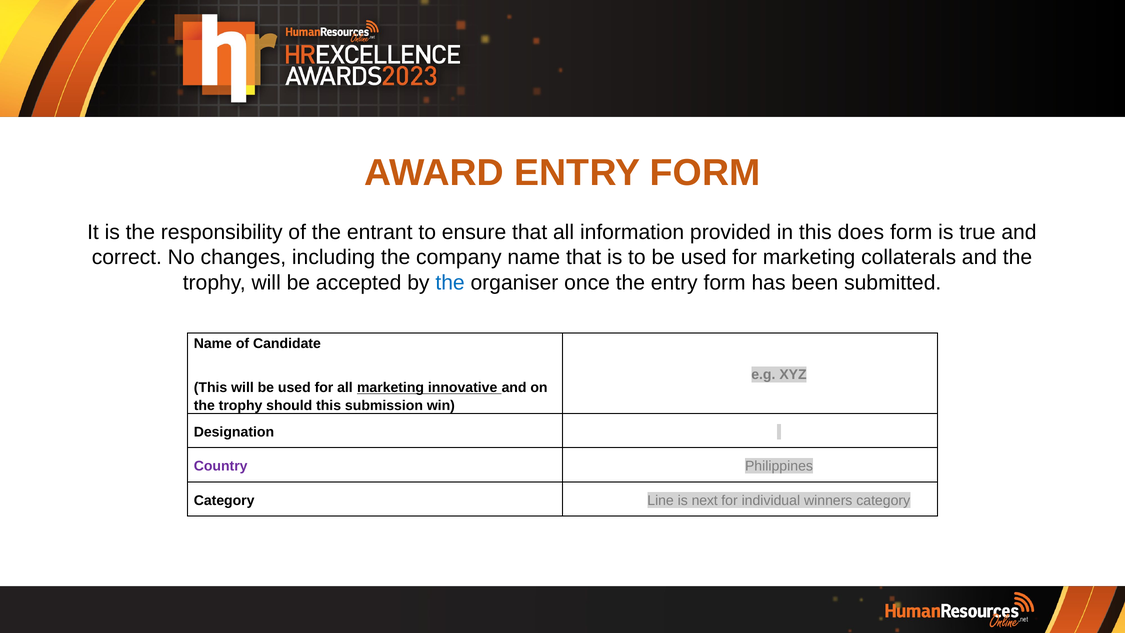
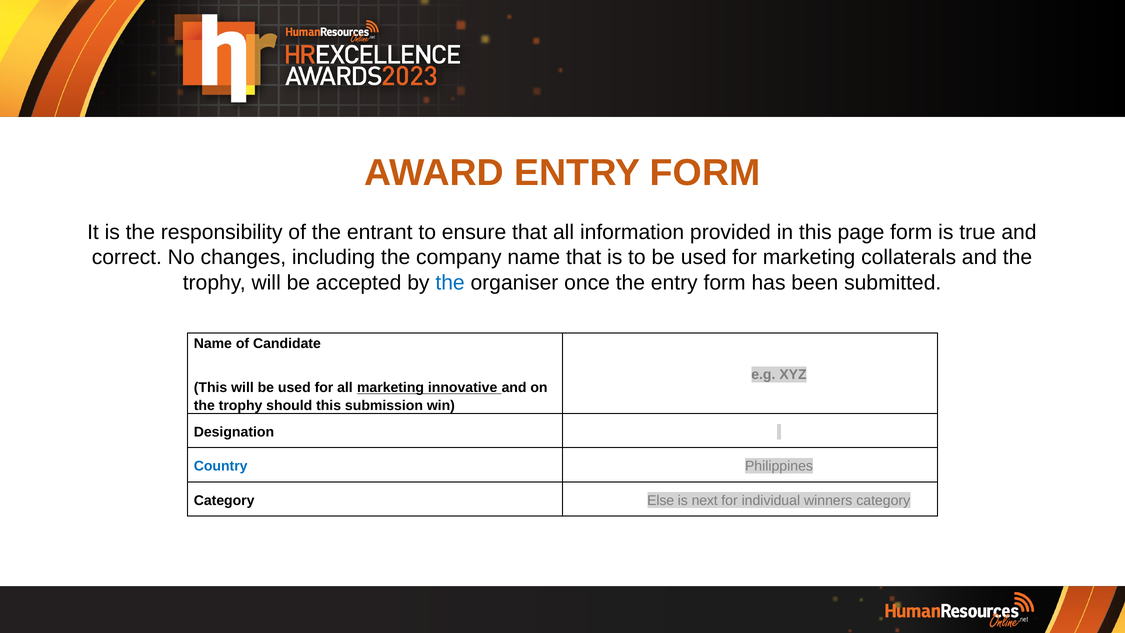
does: does -> page (861, 232)
Country colour: purple -> blue (221, 466)
Line: Line -> Else (661, 500)
